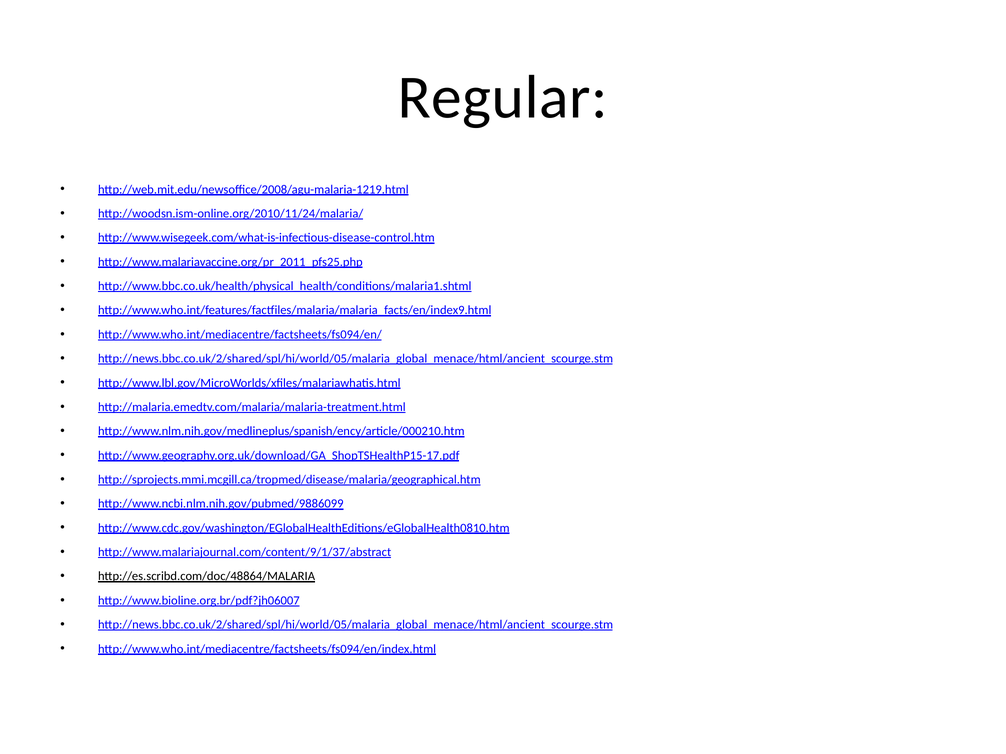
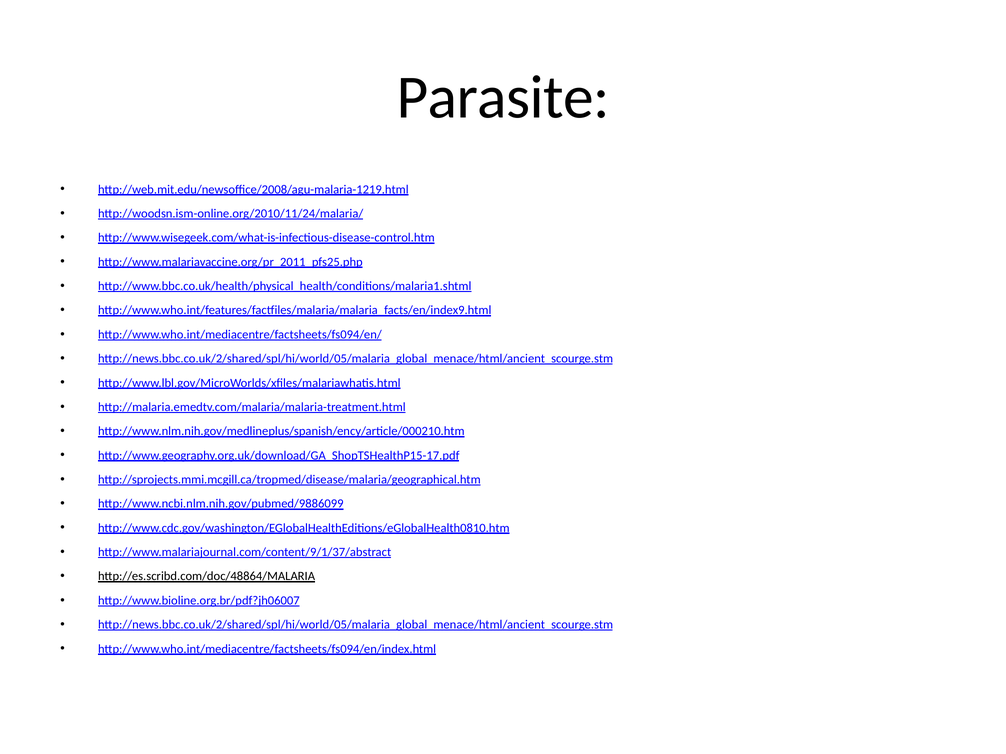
Regular: Regular -> Parasite (503, 97)
